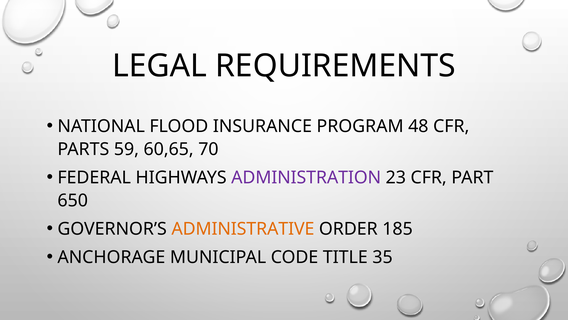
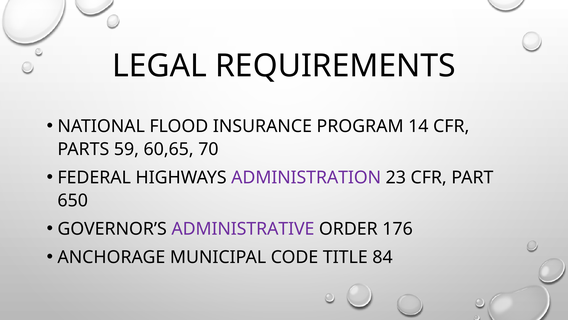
48: 48 -> 14 (418, 126)
ADMINISTRATIVE colour: orange -> purple (243, 229)
185: 185 -> 176 (398, 229)
35: 35 -> 84 (383, 257)
